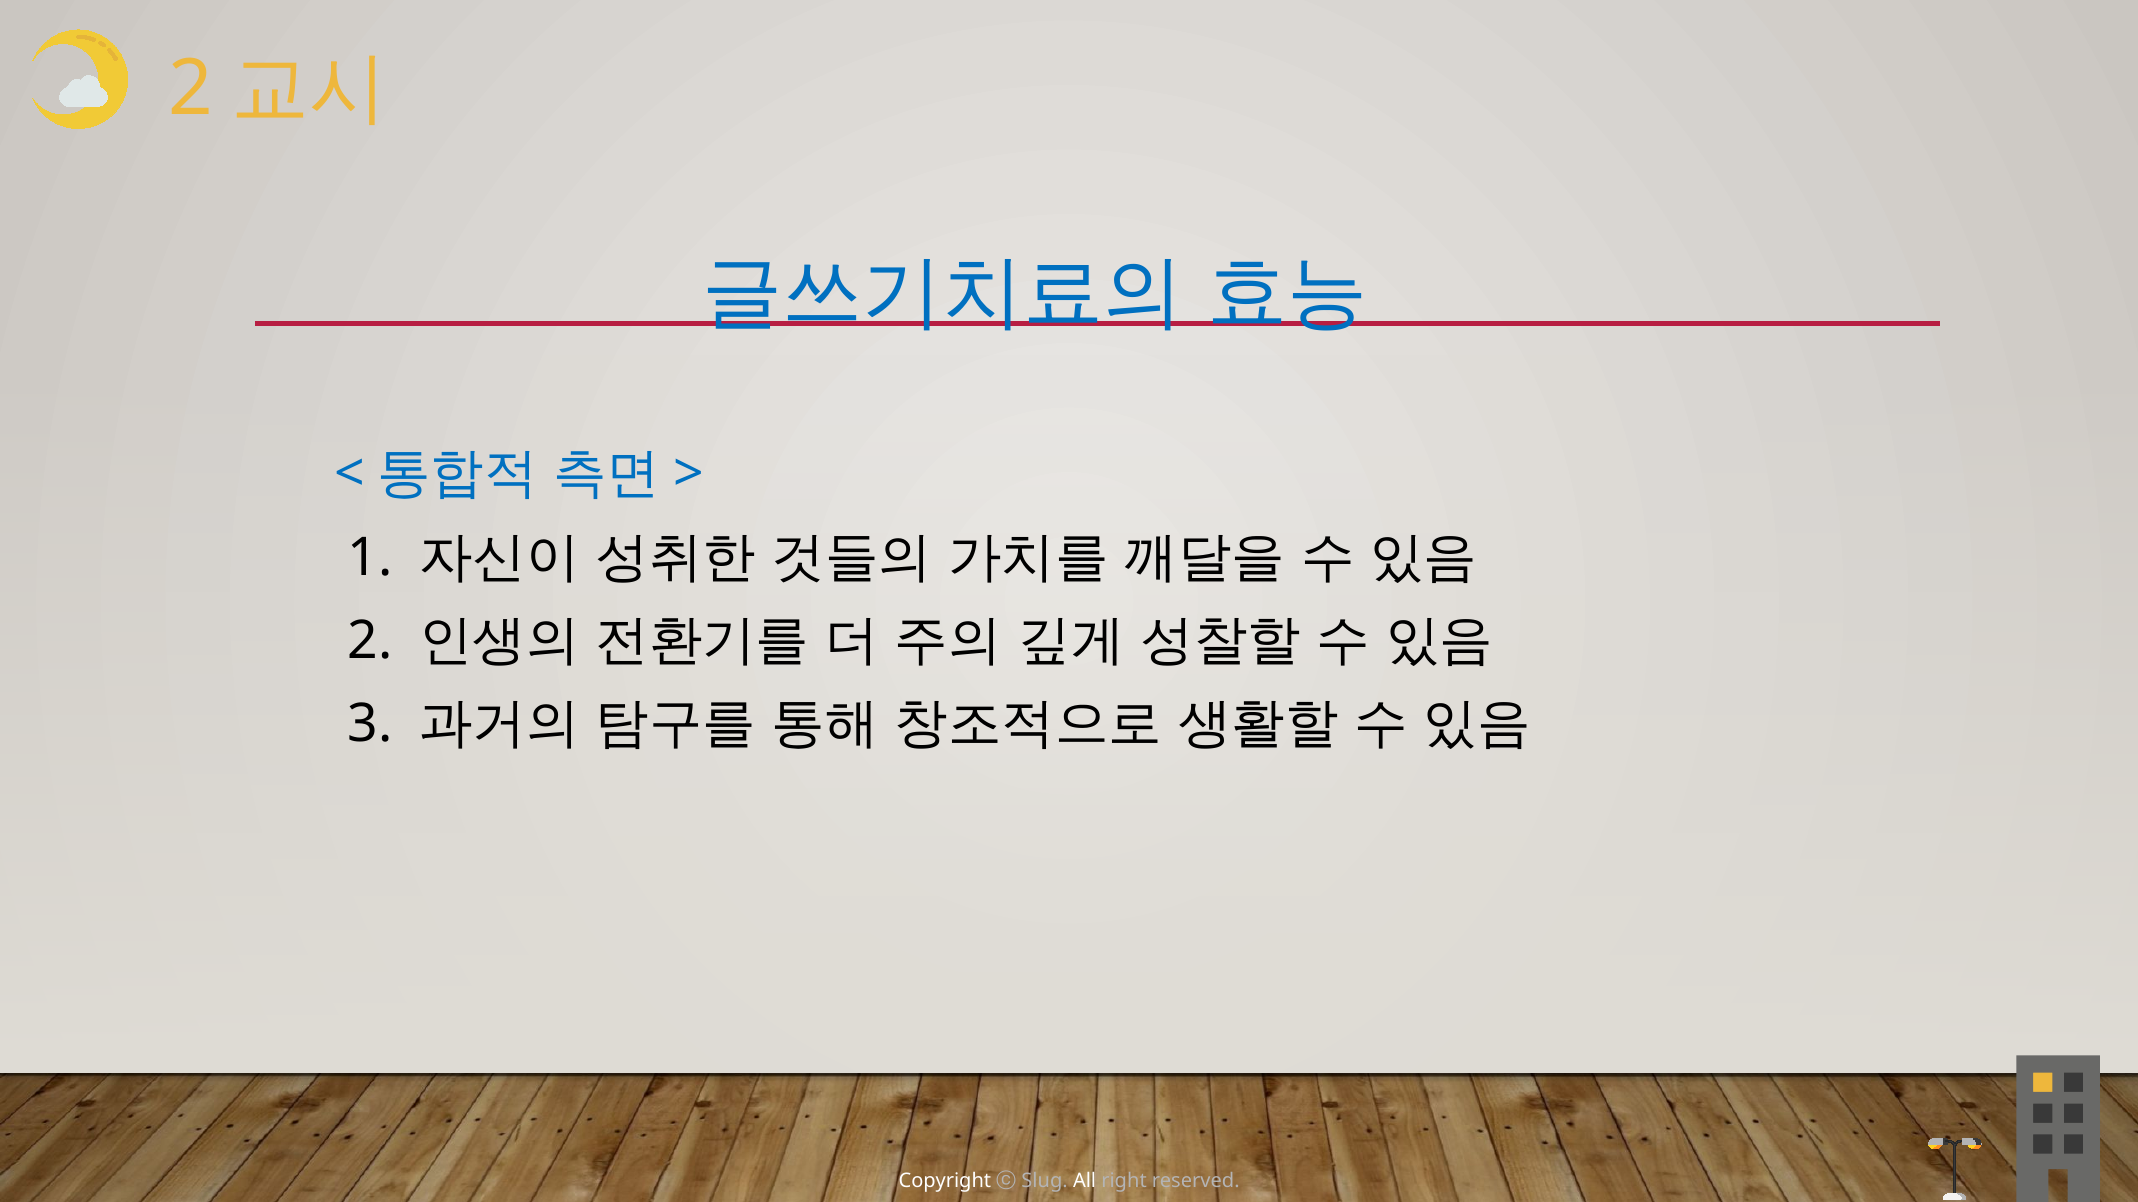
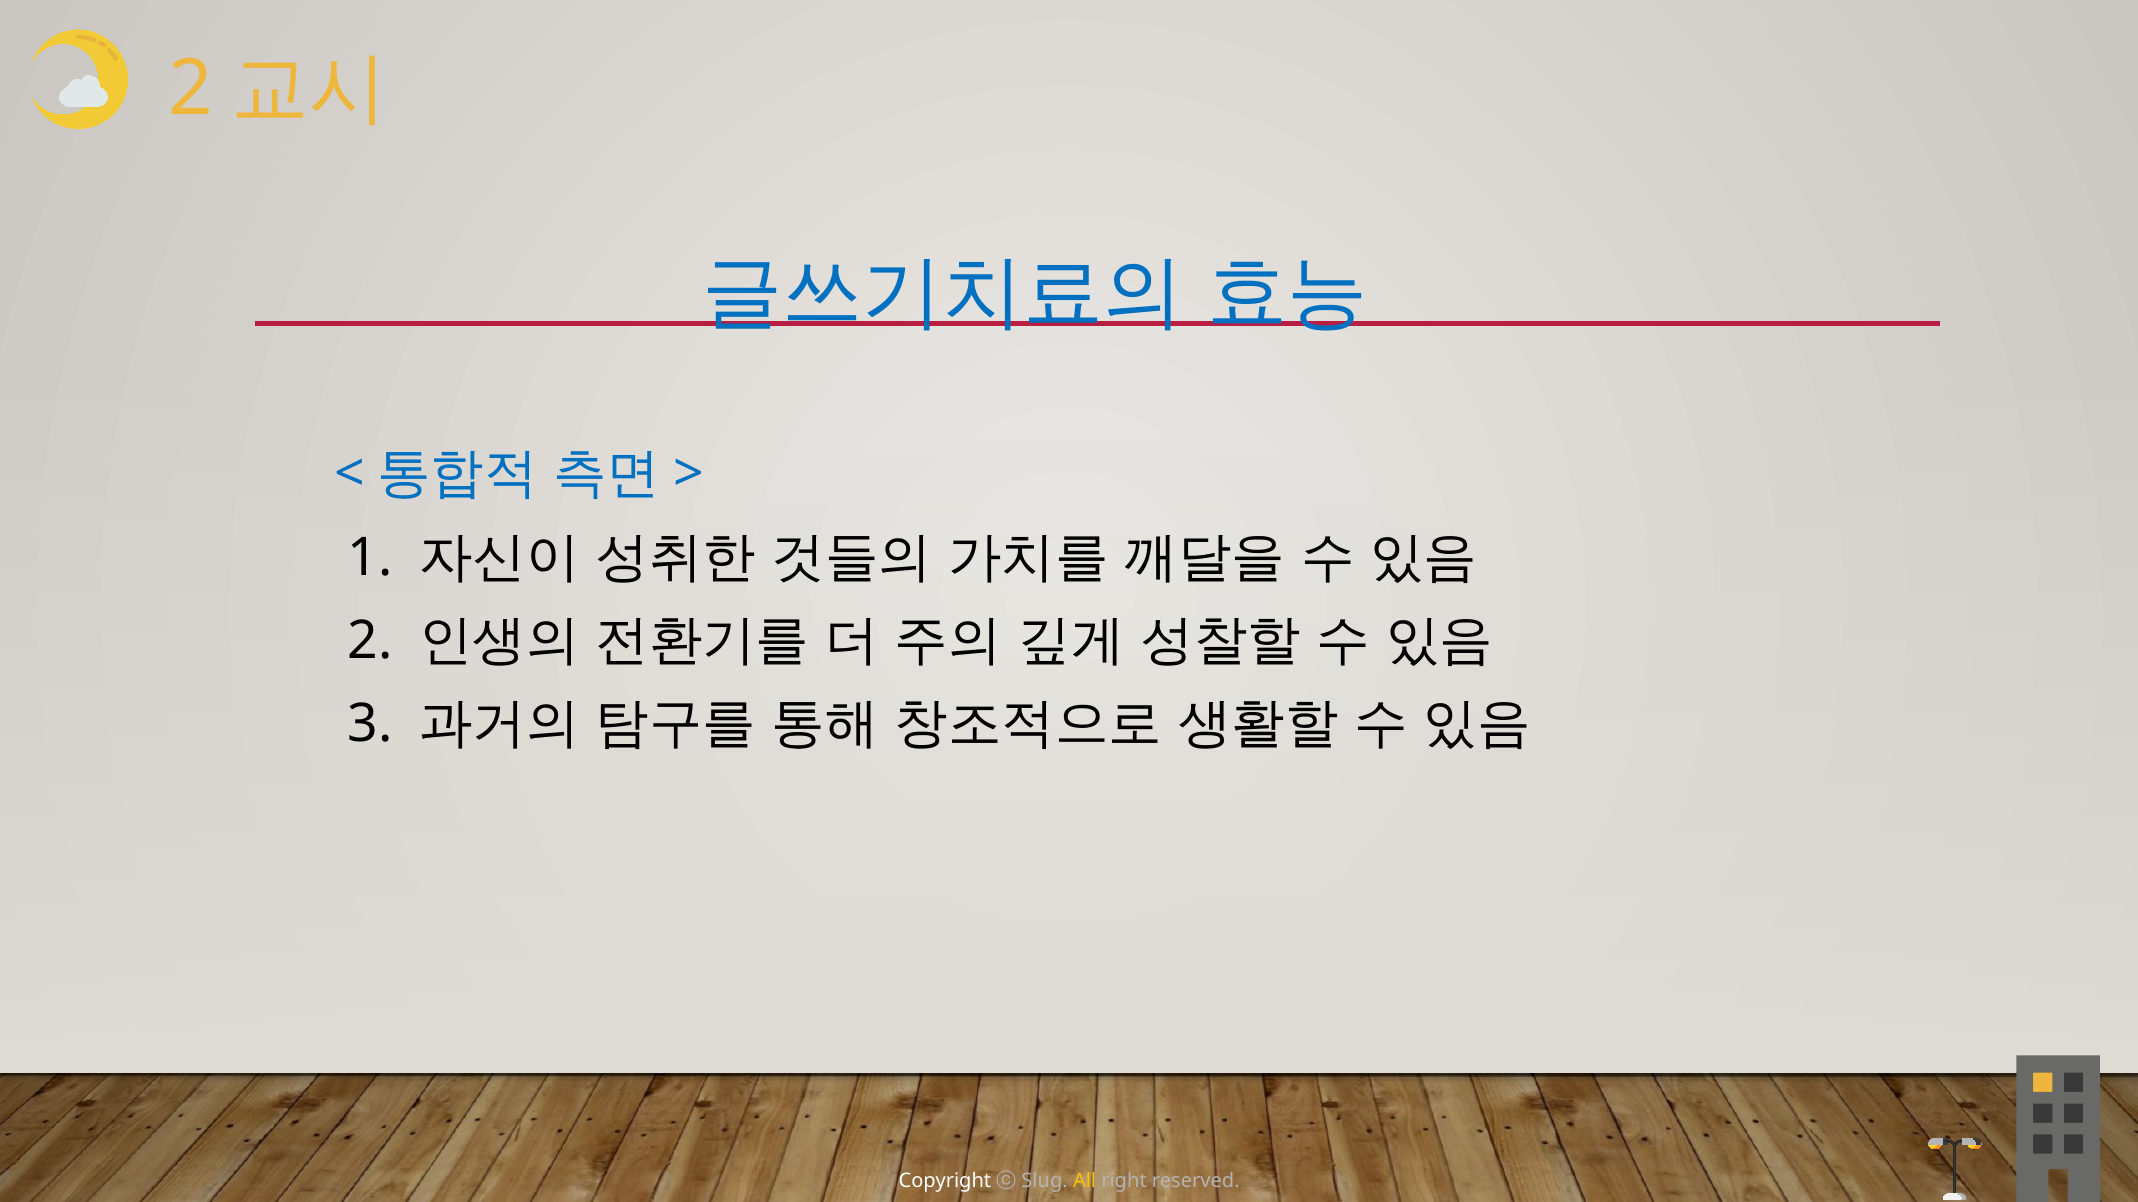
All colour: white -> yellow (1085, 1181)
